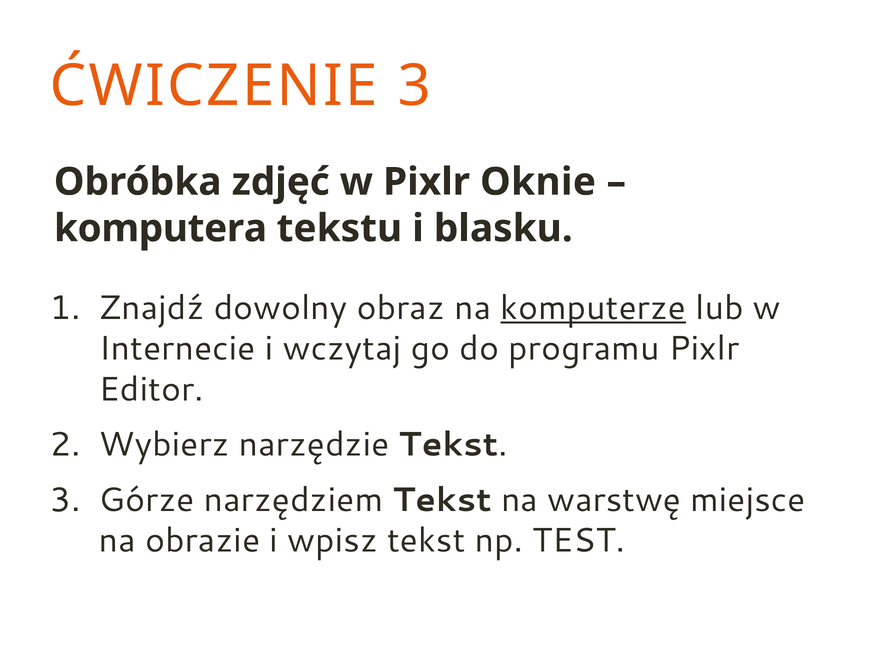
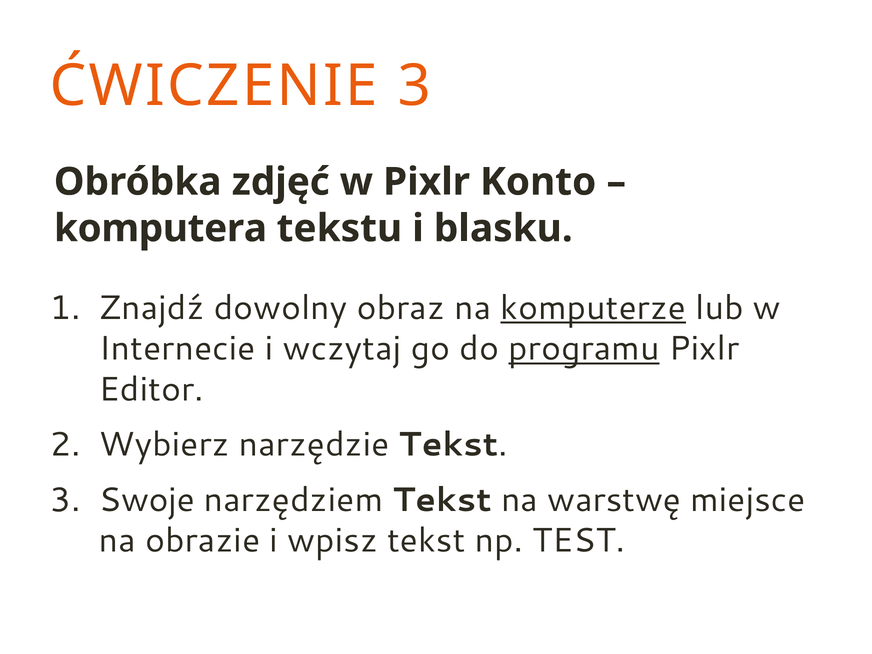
Oknie: Oknie -> Konto (538, 182)
programu underline: none -> present (584, 349)
Górze: Górze -> Swoje (147, 500)
